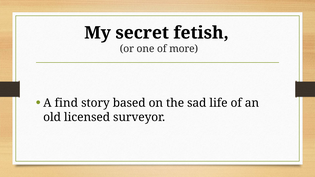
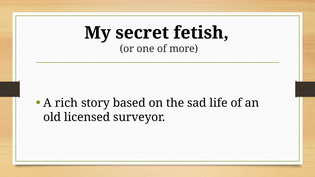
find: find -> rich (66, 103)
